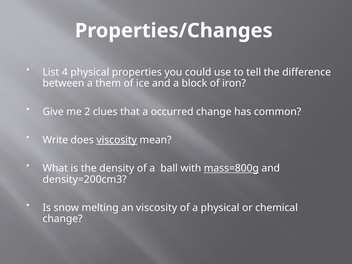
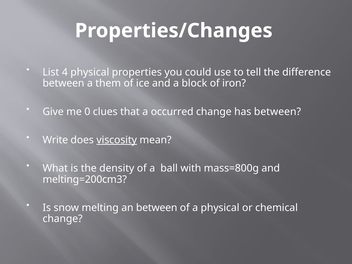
2: 2 -> 0 (87, 112)
has common: common -> between (277, 112)
mass=800g underline: present -> none (231, 168)
density=200cm3: density=200cm3 -> melting=200cm3 (85, 179)
an viscosity: viscosity -> between (157, 208)
